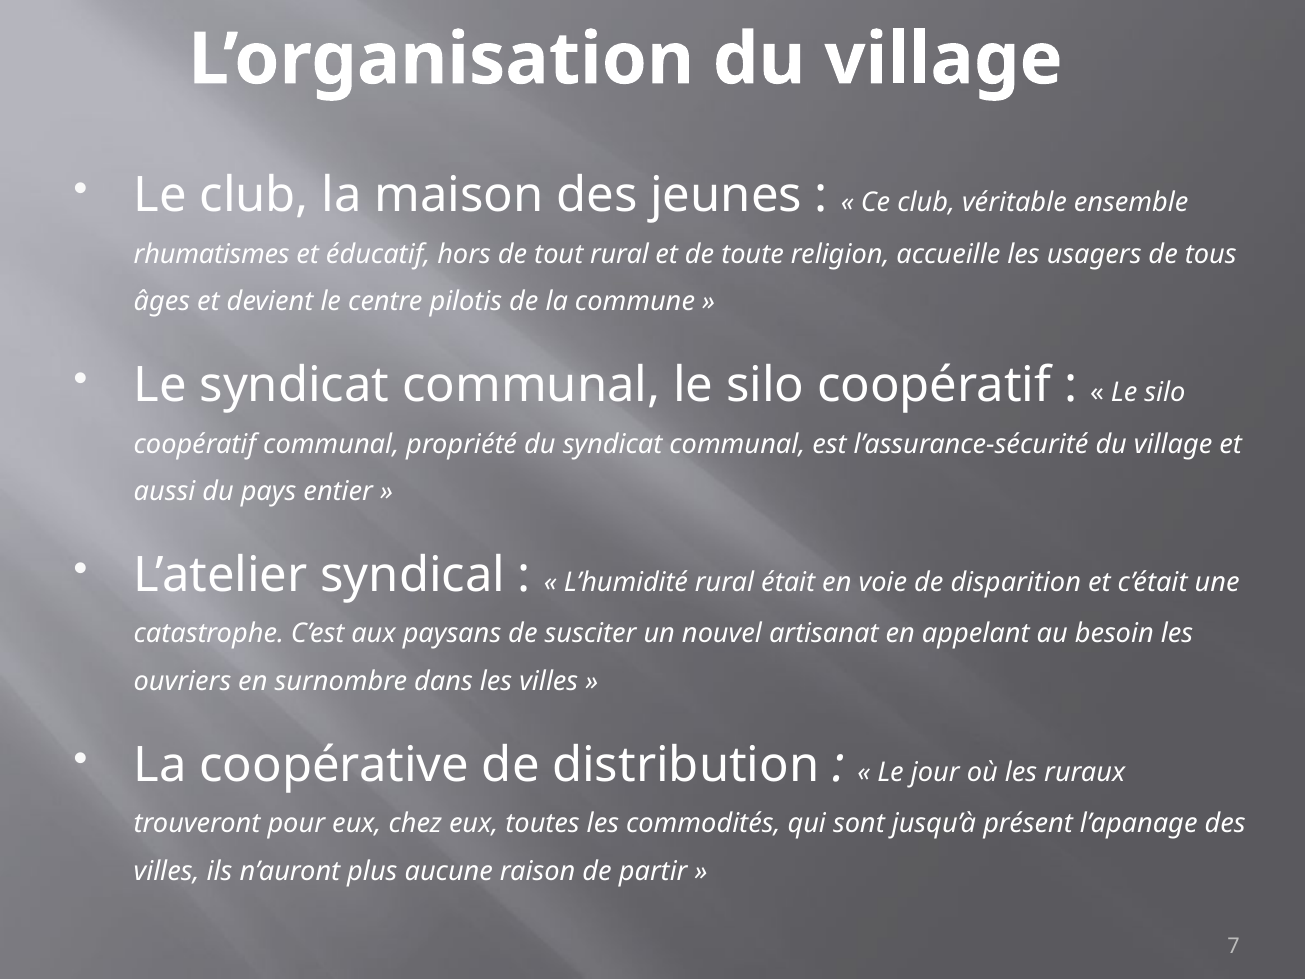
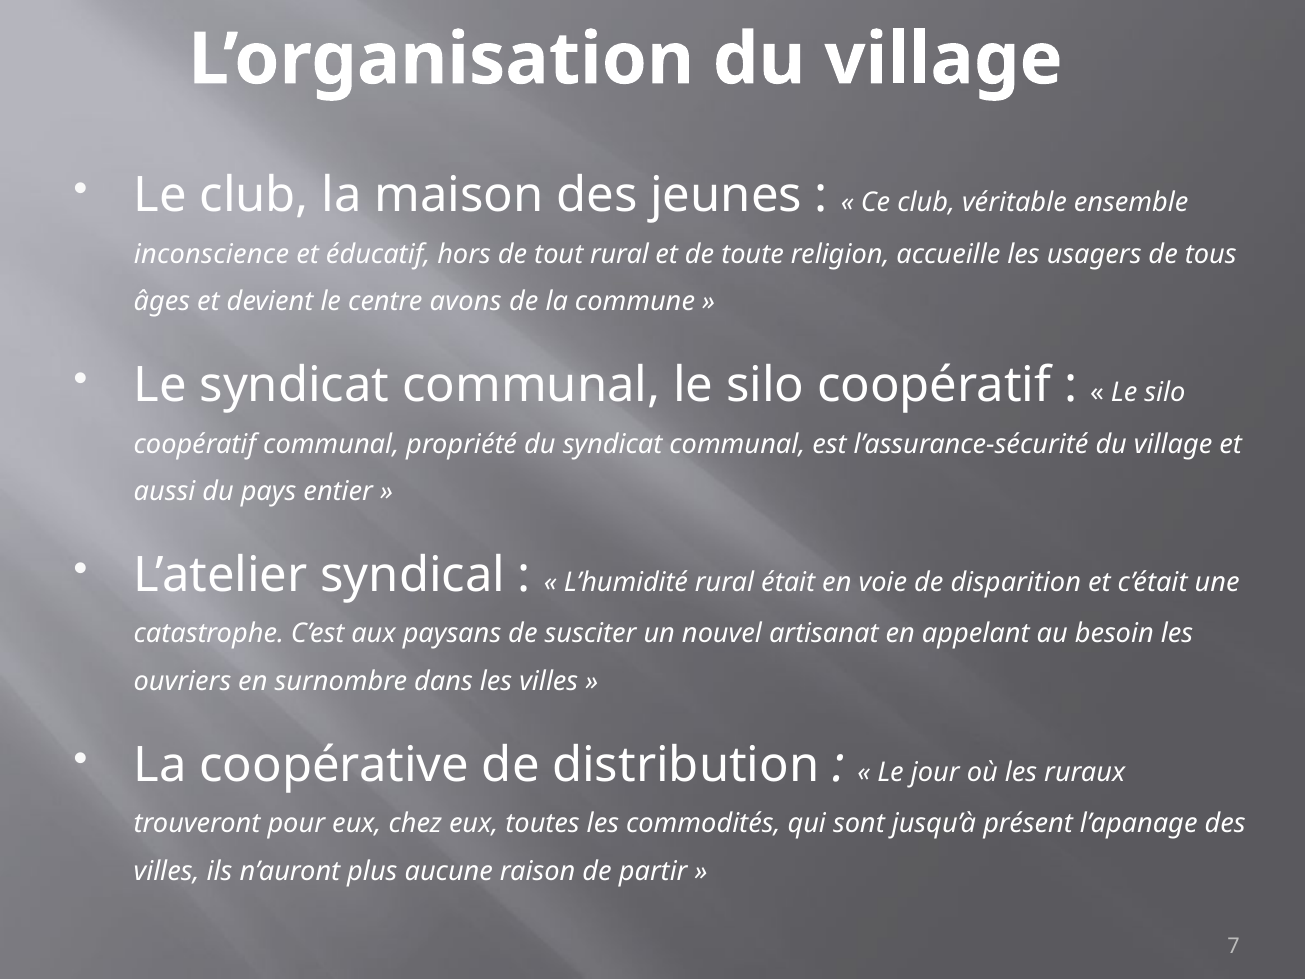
rhumatismes: rhumatismes -> inconscience (211, 254)
pilotis: pilotis -> avons (466, 301)
